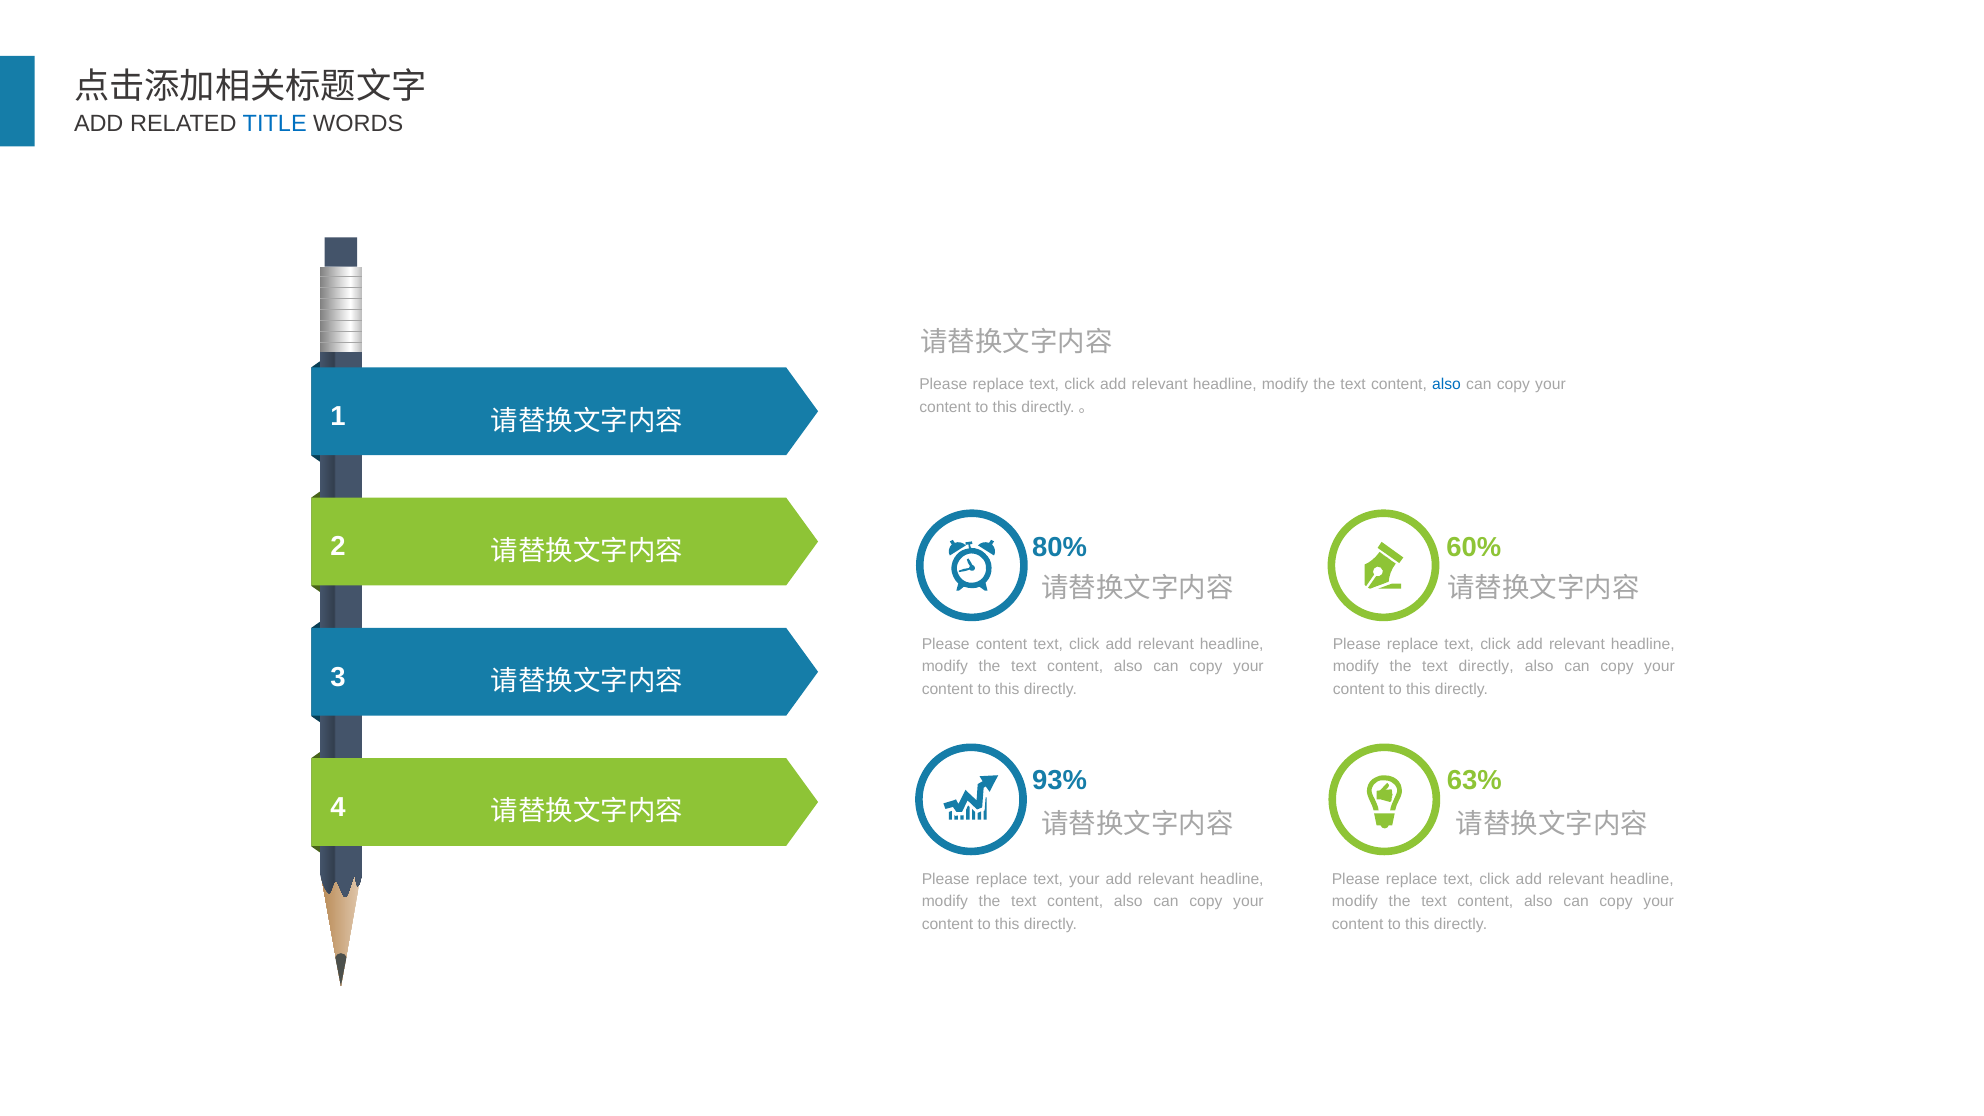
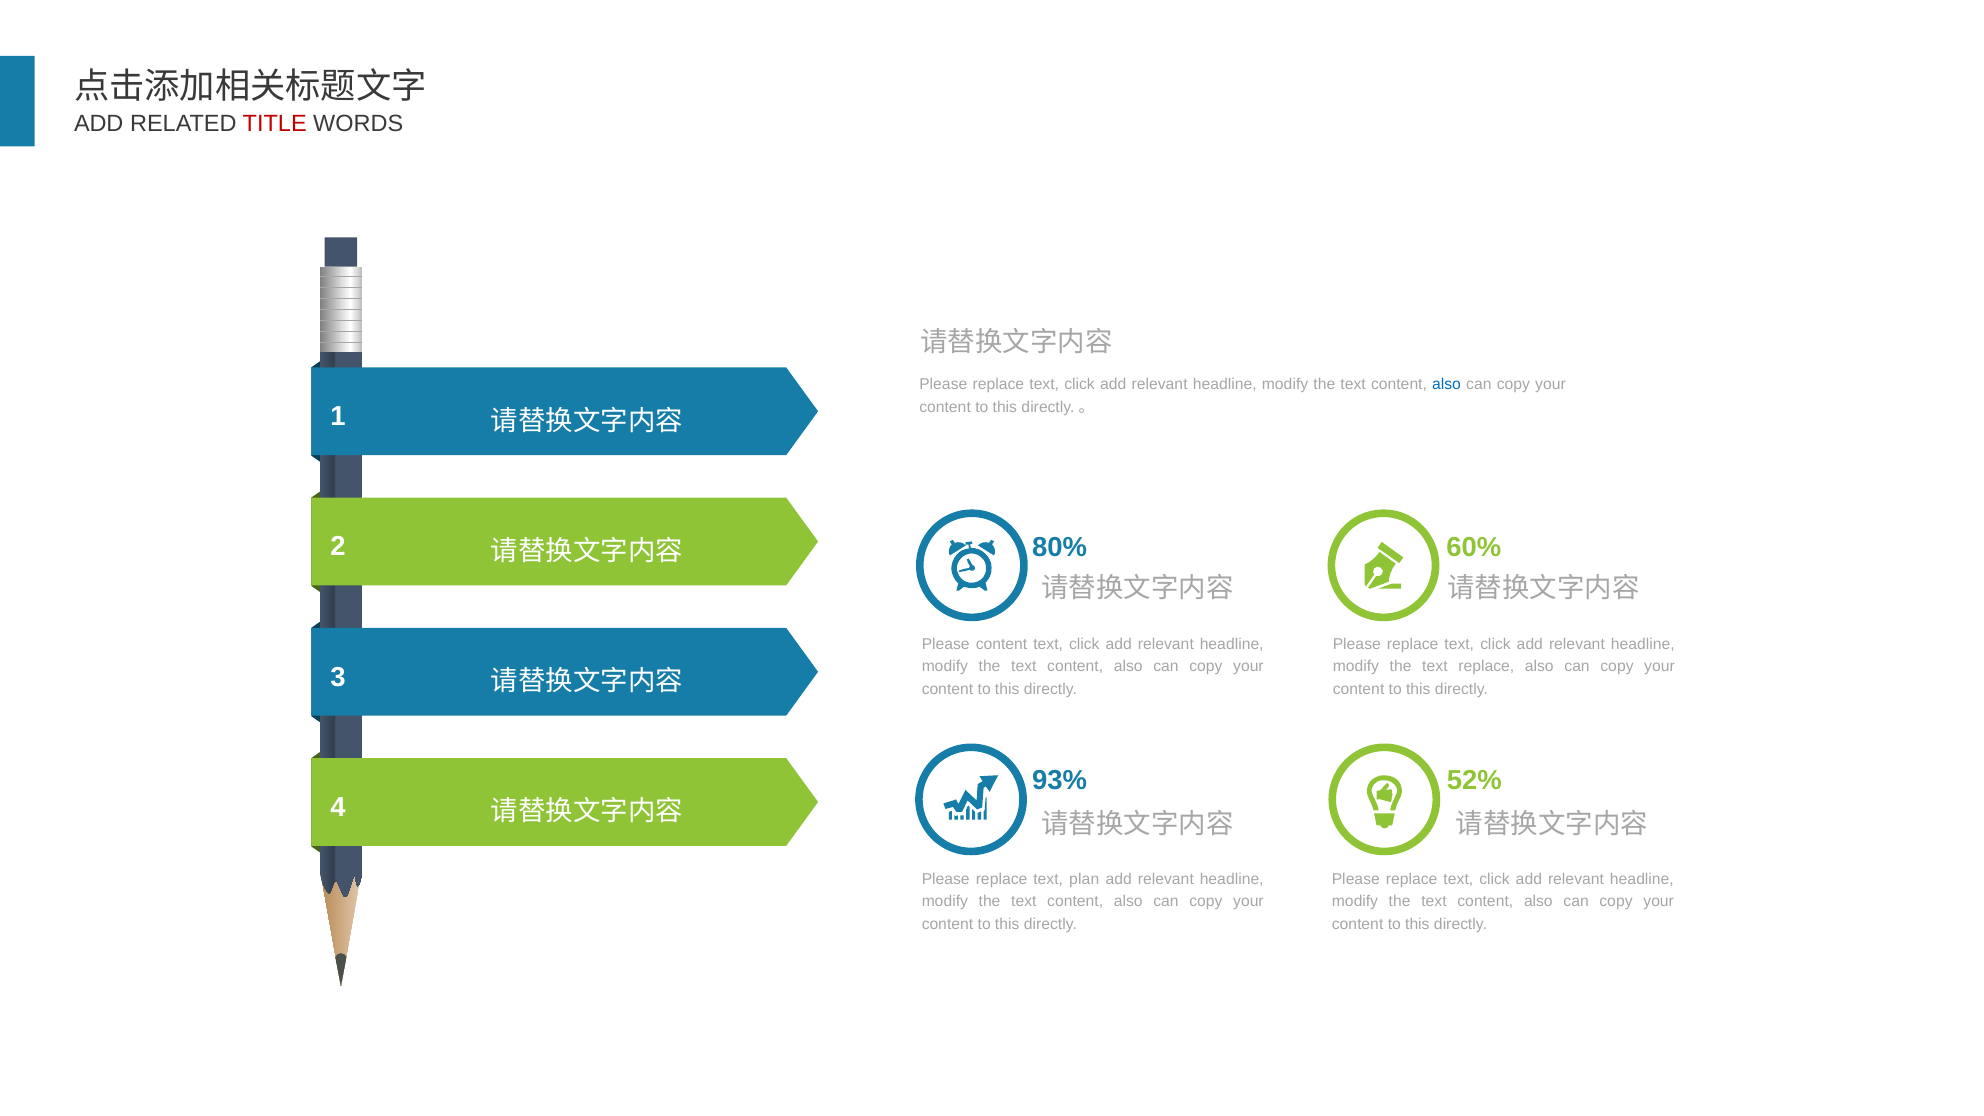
TITLE colour: blue -> red (275, 124)
text directly: directly -> replace (1486, 666)
63%: 63% -> 52% (1474, 780)
text your: your -> plan (1084, 879)
